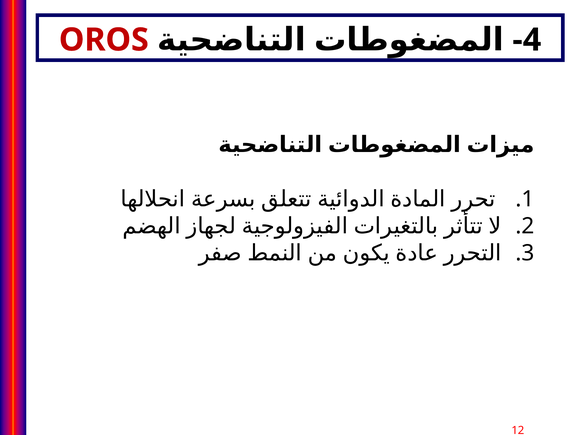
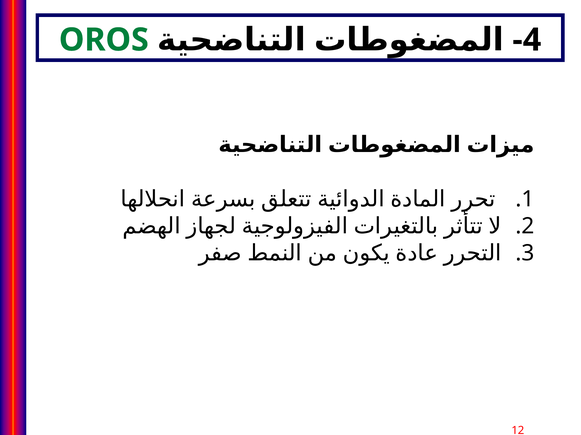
OROS colour: red -> green (104, 40)
